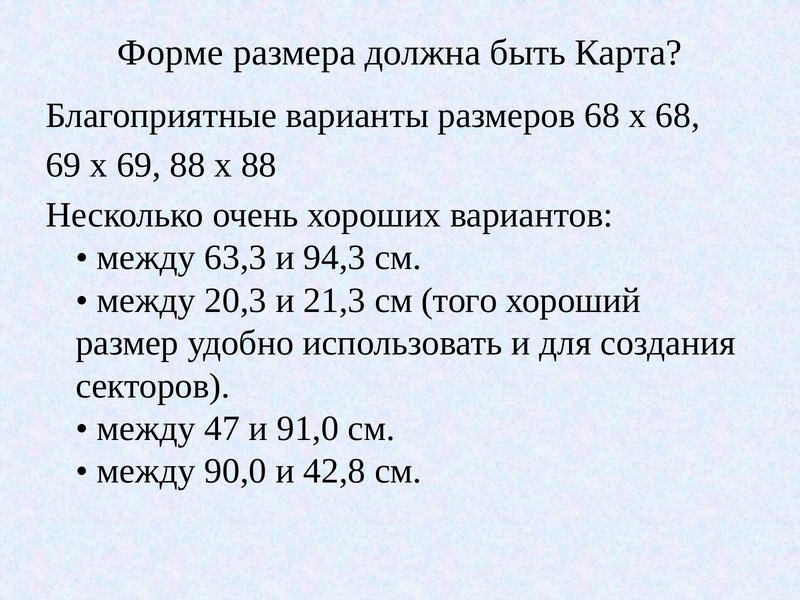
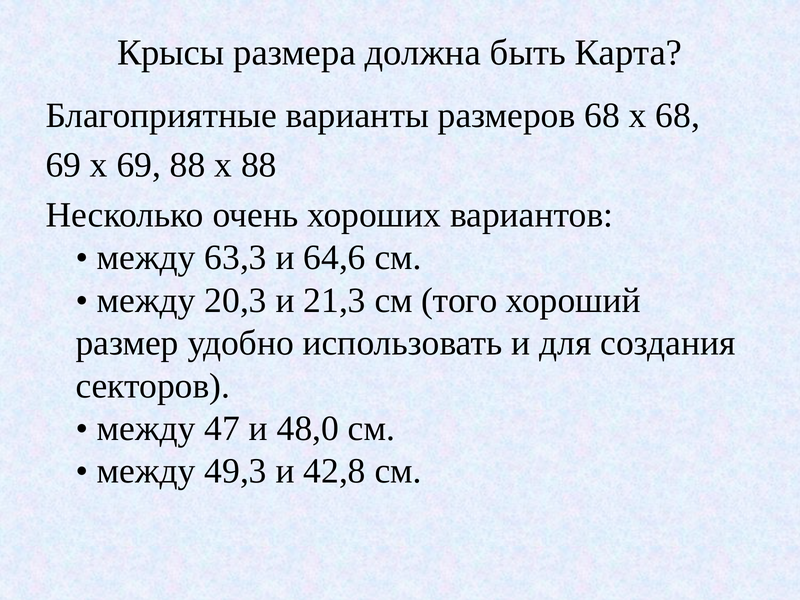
Форме: Форме -> Крысы (171, 53)
94,3: 94,3 -> 64,6 (335, 258)
91,0: 91,0 -> 48,0 (308, 429)
90,0: 90,0 -> 49,3 (236, 471)
